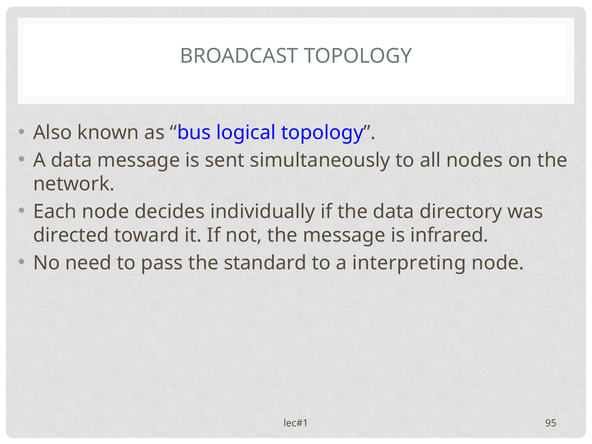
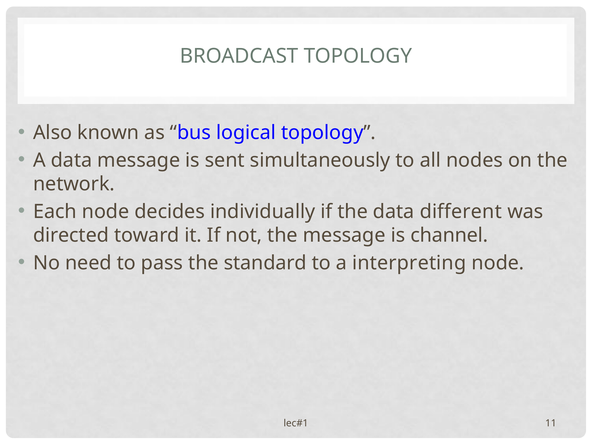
directory: directory -> different (461, 212)
infrared: infrared -> channel (449, 235)
95: 95 -> 11 (551, 423)
